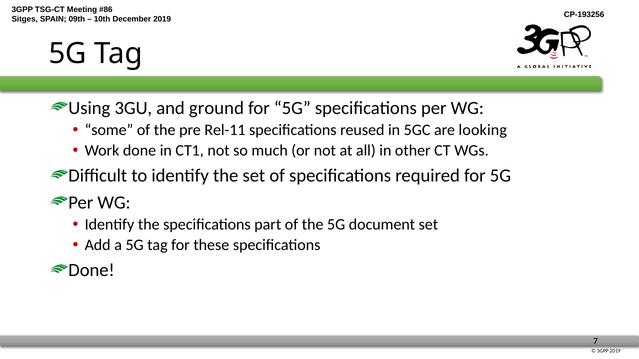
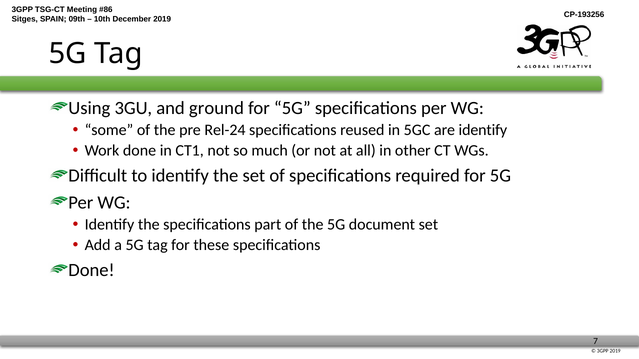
Rel-11: Rel-11 -> Rel-24 (225, 130)
are looking: looking -> identify (483, 130)
